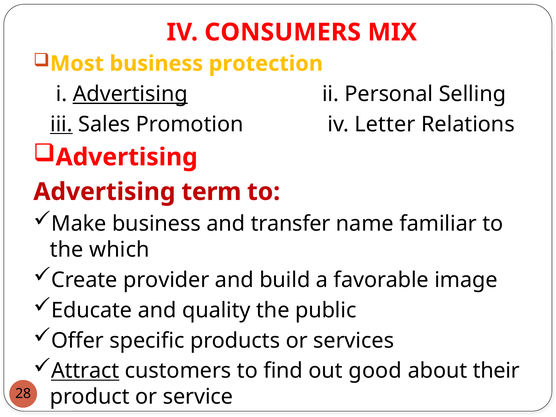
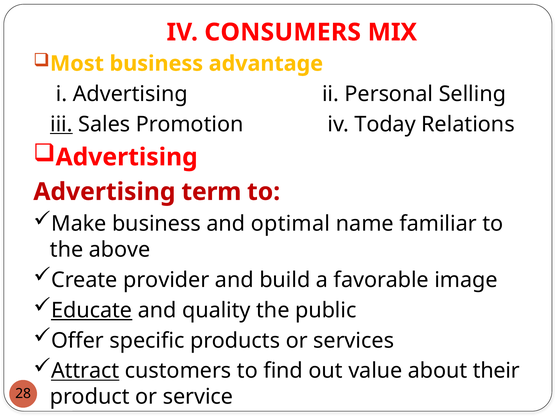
protection: protection -> advantage (266, 64)
Advertising underline: present -> none (130, 94)
Letter: Letter -> Today (385, 124)
transfer: transfer -> optimal (290, 224)
which: which -> above (120, 250)
Educate underline: none -> present (92, 310)
good: good -> value (375, 371)
